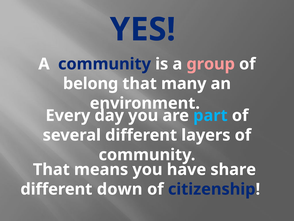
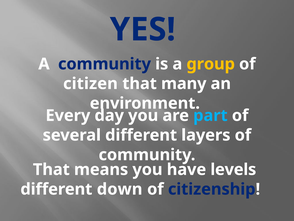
group colour: pink -> yellow (211, 64)
belong: belong -> citizen (90, 83)
share: share -> levels (233, 169)
